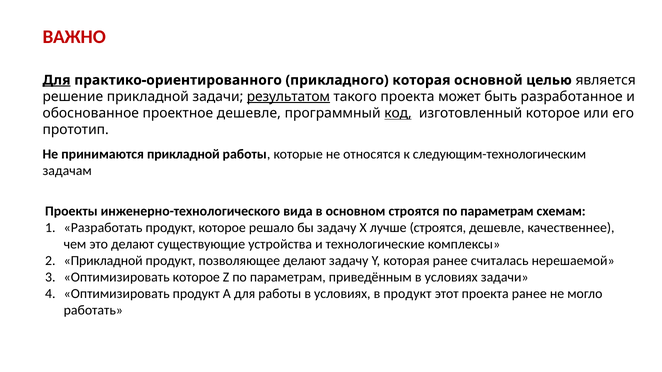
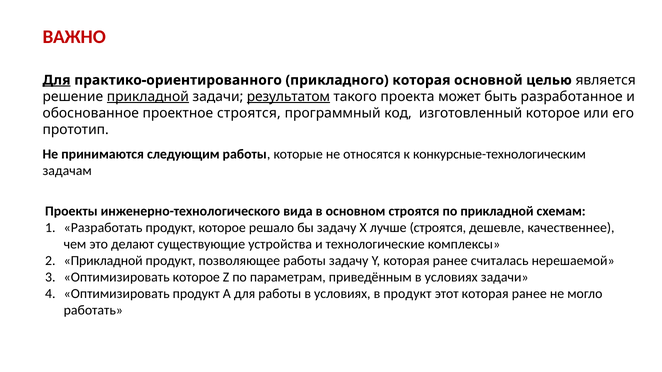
прикладной underline: none -> present (148, 97)
проектное дешевле: дешевле -> строятся (249, 113)
код underline: present -> none (398, 113)
принимаются прикладной: прикладной -> следующим (183, 154)
следующим-технологическим: следующим-технологическим -> конкурсные-технологическим (499, 154)
строятся по параметрам: параметрам -> прикладной (497, 211)
позволяющее делают: делают -> работы (305, 261)
этот проекта: проекта -> которая (485, 294)
